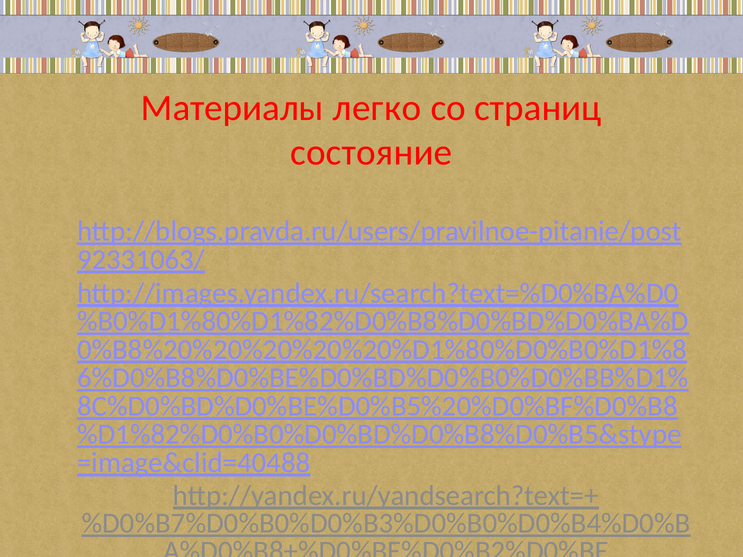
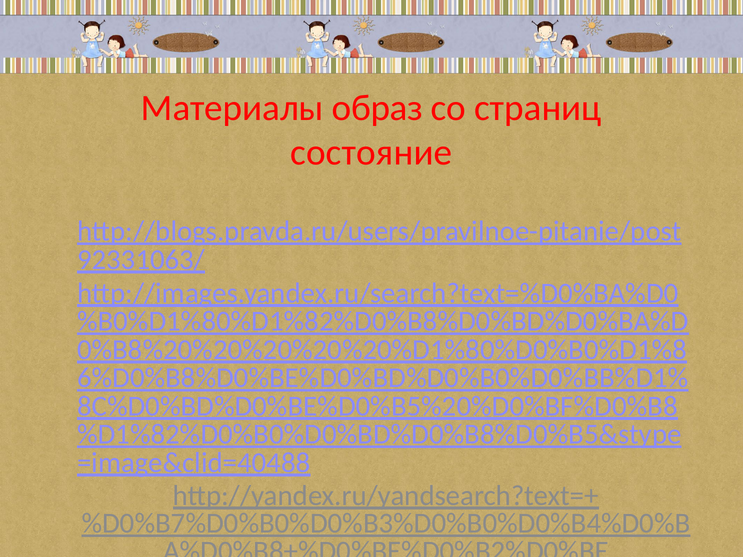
легко: легко -> образ (377, 108)
